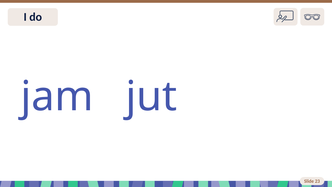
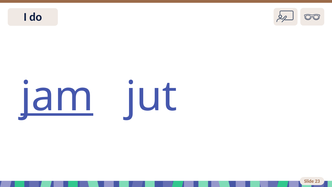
jam underline: none -> present (57, 97)
